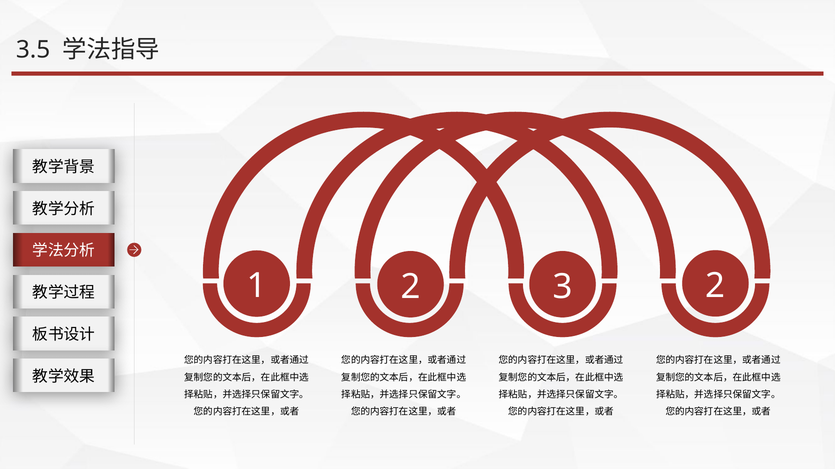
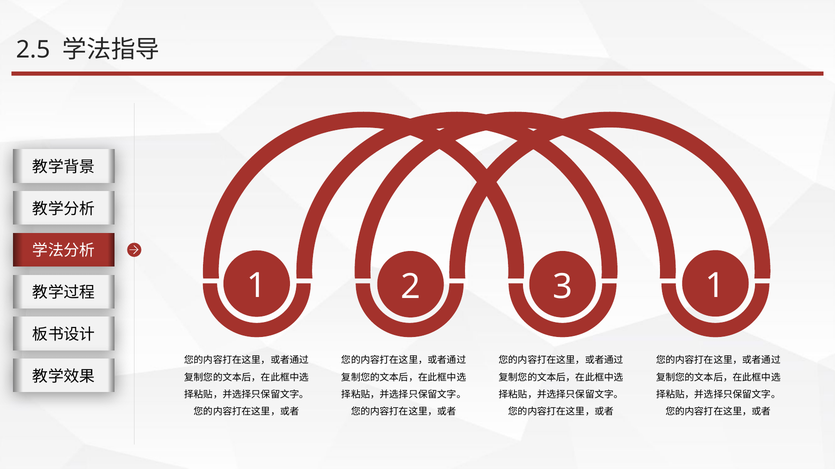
3.5: 3.5 -> 2.5 (33, 50)
3 2: 2 -> 1 (715, 286)
